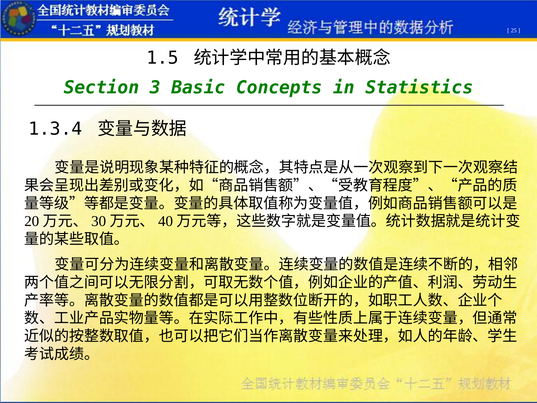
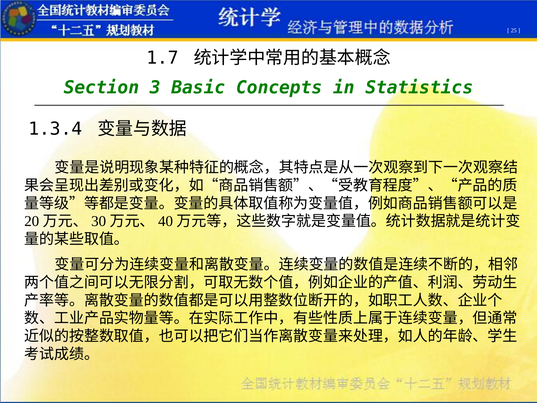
1.5: 1.5 -> 1.7 (163, 58)
